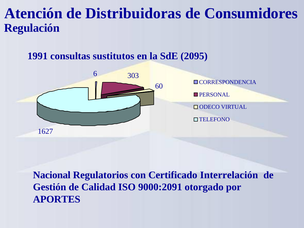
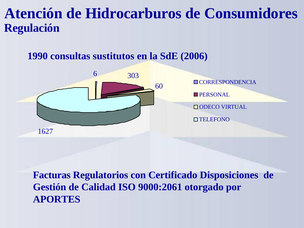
Distribuidoras: Distribuidoras -> Hidrocarburos (133, 13)
1991: 1991 -> 1990 (38, 56)
2095: 2095 -> 2006 (194, 56)
Nacional: Nacional -> Facturas (52, 175)
Interrelación: Interrelación -> Disposiciones (229, 175)
9000:2091: 9000:2091 -> 9000:2061 (160, 187)
